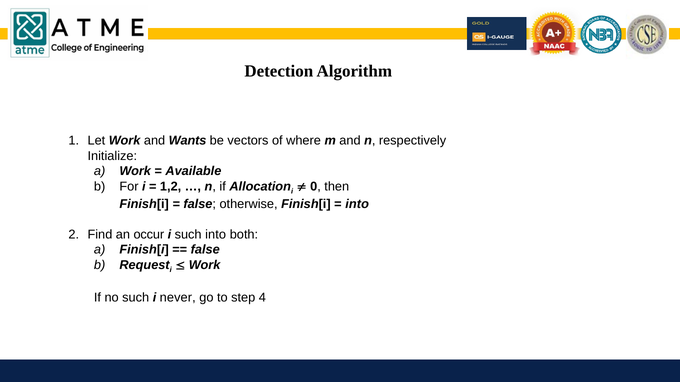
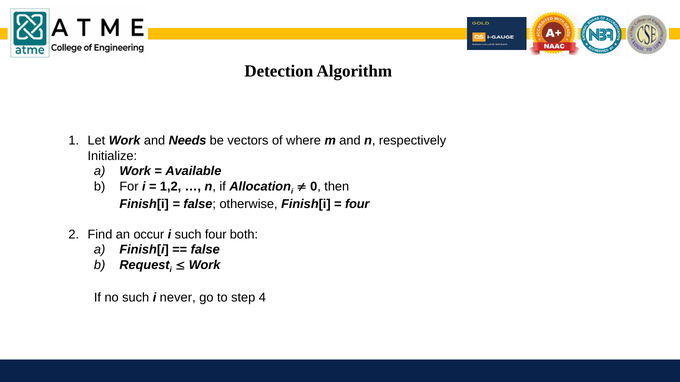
Wants: Wants -> Needs (188, 141)
into: into -> four (357, 204)
such into: into -> four (216, 235)
